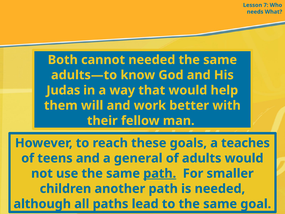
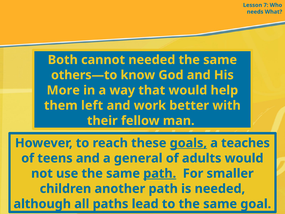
adults—to: adults—to -> others—to (84, 75)
Judas: Judas -> More (63, 90)
will: will -> left (92, 105)
goals underline: none -> present (188, 143)
